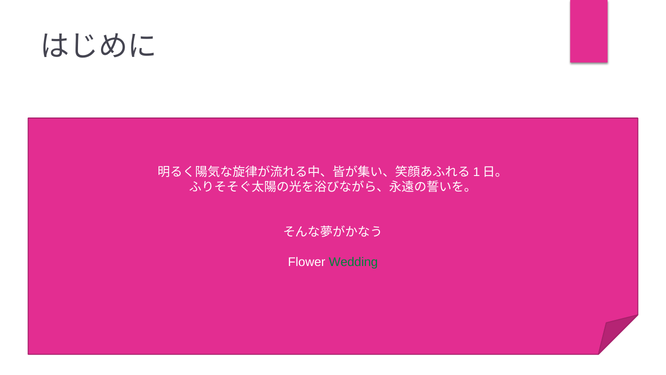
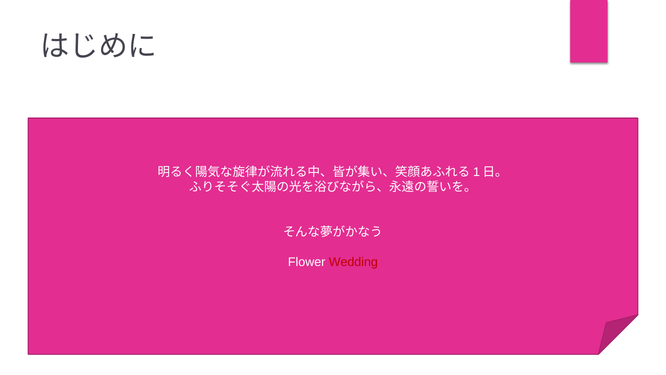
Wedding colour: green -> red (353, 262)
